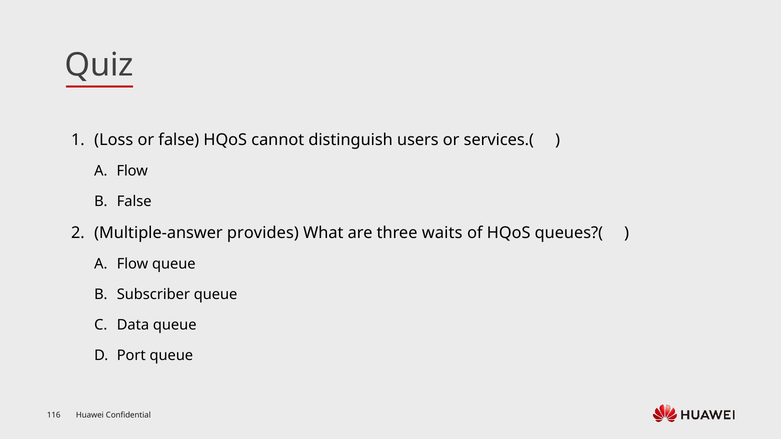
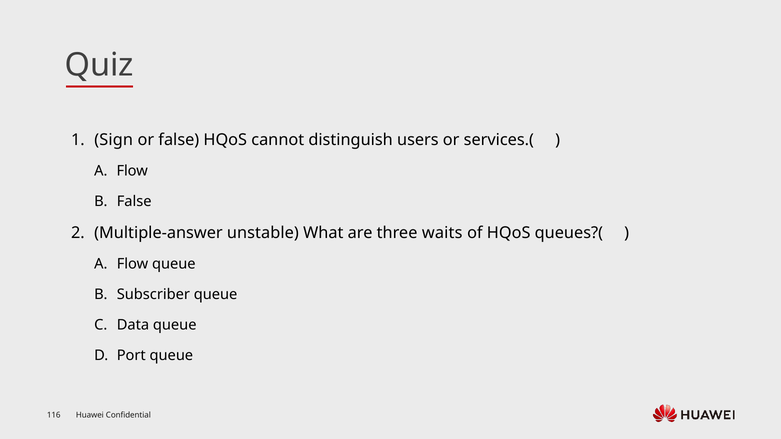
Loss: Loss -> Sign (114, 140)
provides: provides -> unstable (263, 233)
